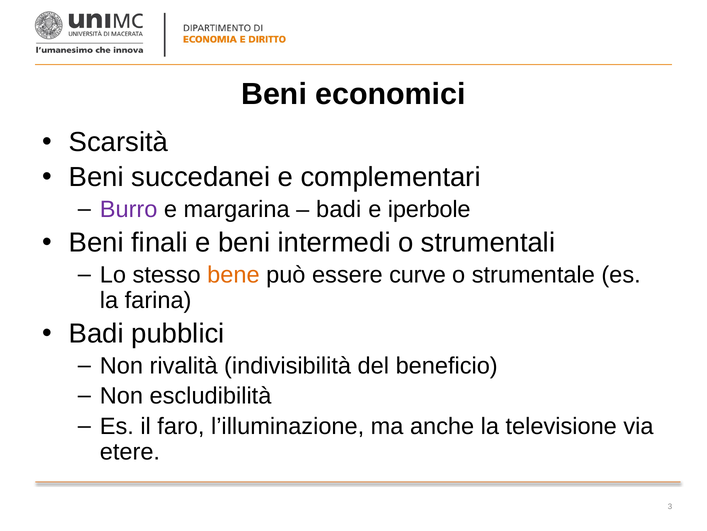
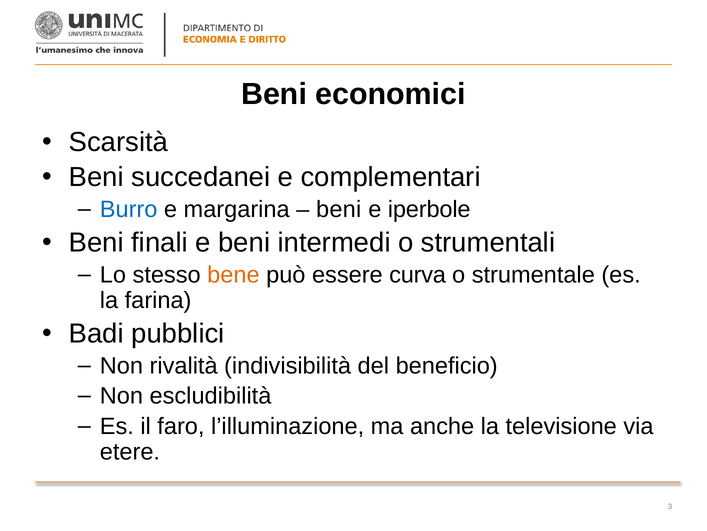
Burro colour: purple -> blue (129, 209)
badi: badi -> beni (339, 209)
curve: curve -> curva (418, 275)
